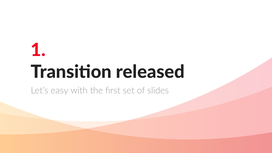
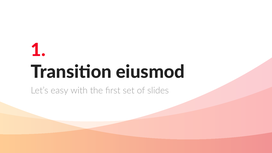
released: released -> eiusmod (150, 72)
